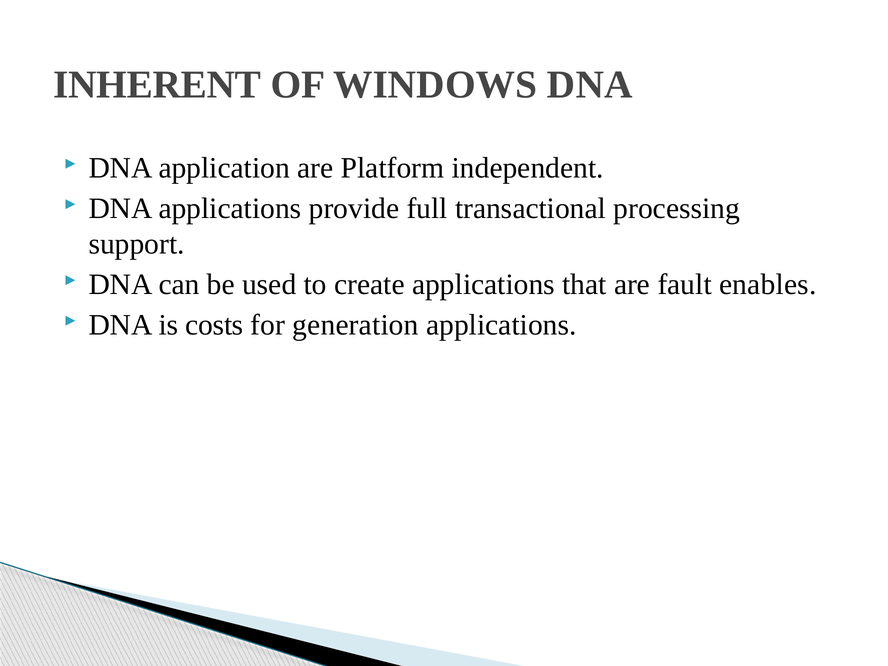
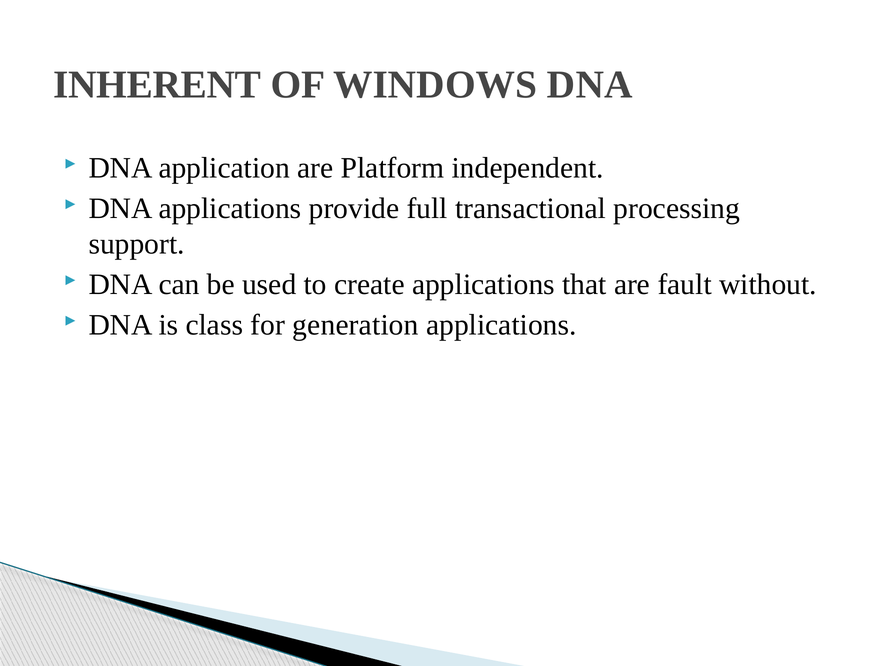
enables: enables -> without (768, 284)
costs: costs -> class (214, 325)
